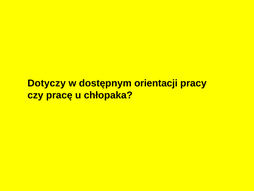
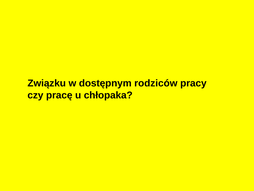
Dotyczy: Dotyczy -> Związku (47, 83)
orientacji: orientacji -> rodziców (156, 83)
